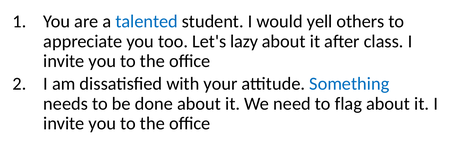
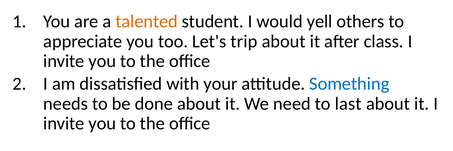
talented colour: blue -> orange (147, 22)
lazy: lazy -> trip (244, 41)
flag: flag -> last (348, 104)
